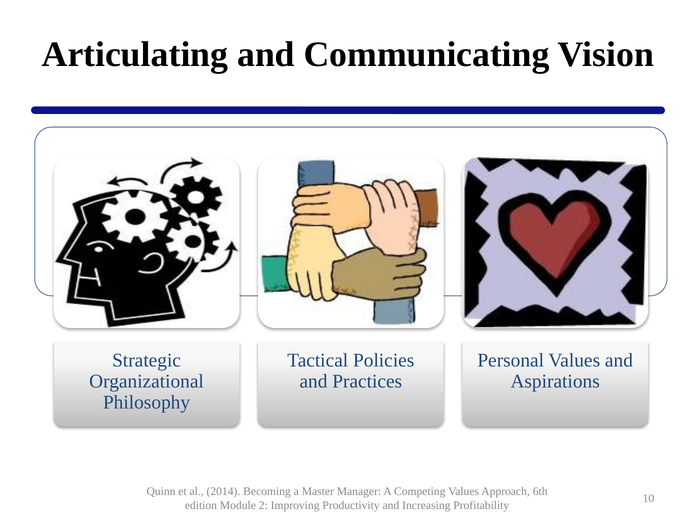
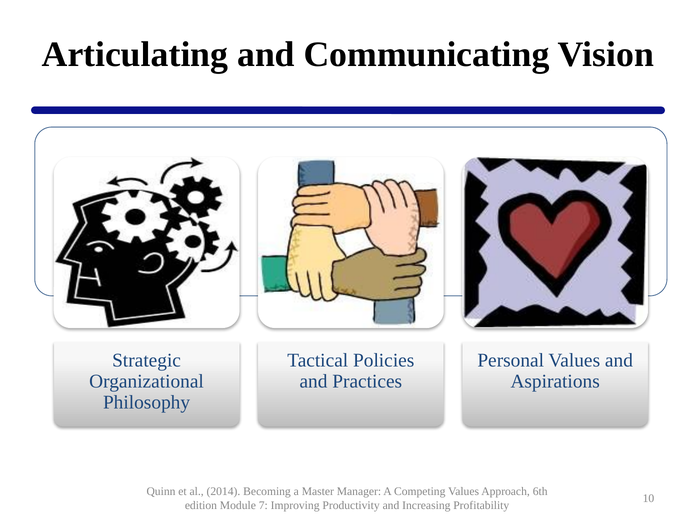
2: 2 -> 7 (263, 505)
